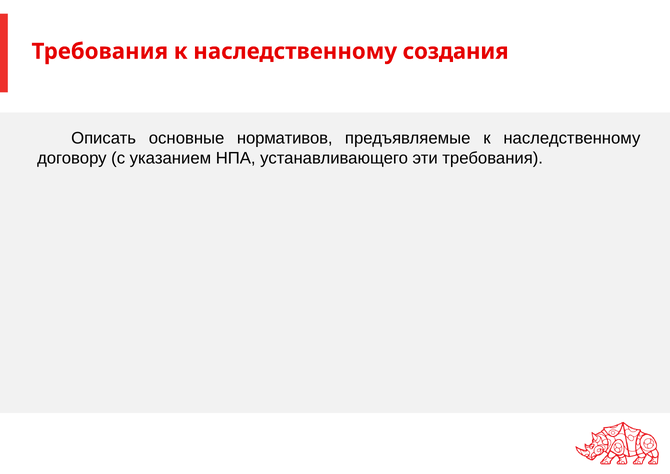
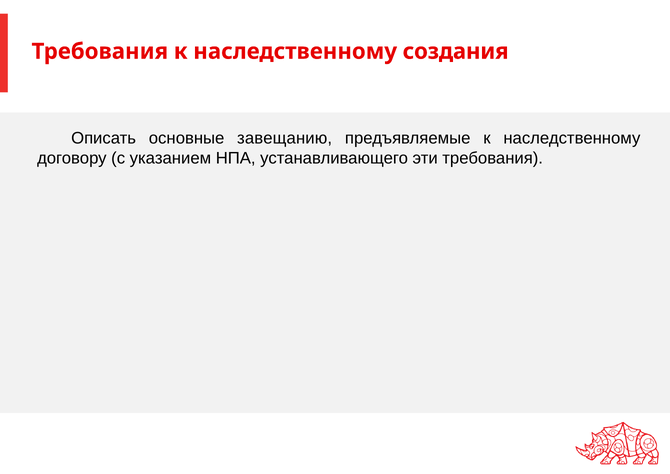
нормативов: нормативов -> завещанию (285, 138)
